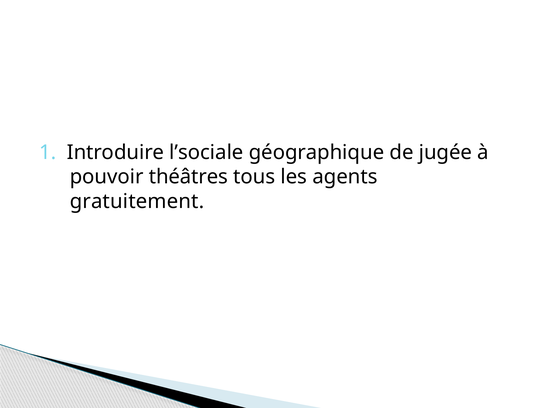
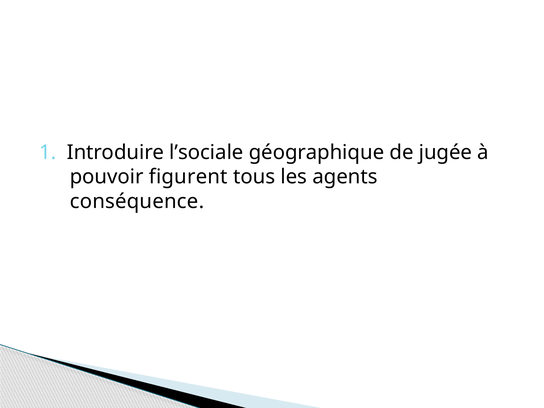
théâtres: théâtres -> figurent (188, 177)
gratuitement: gratuitement -> conséquence (137, 201)
